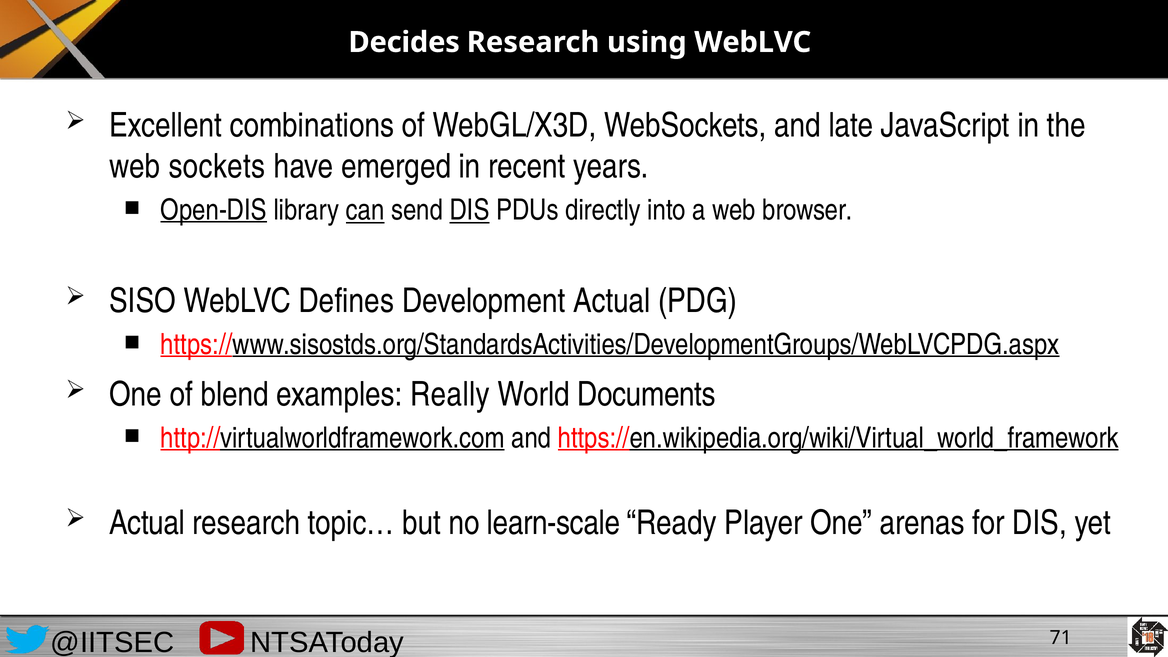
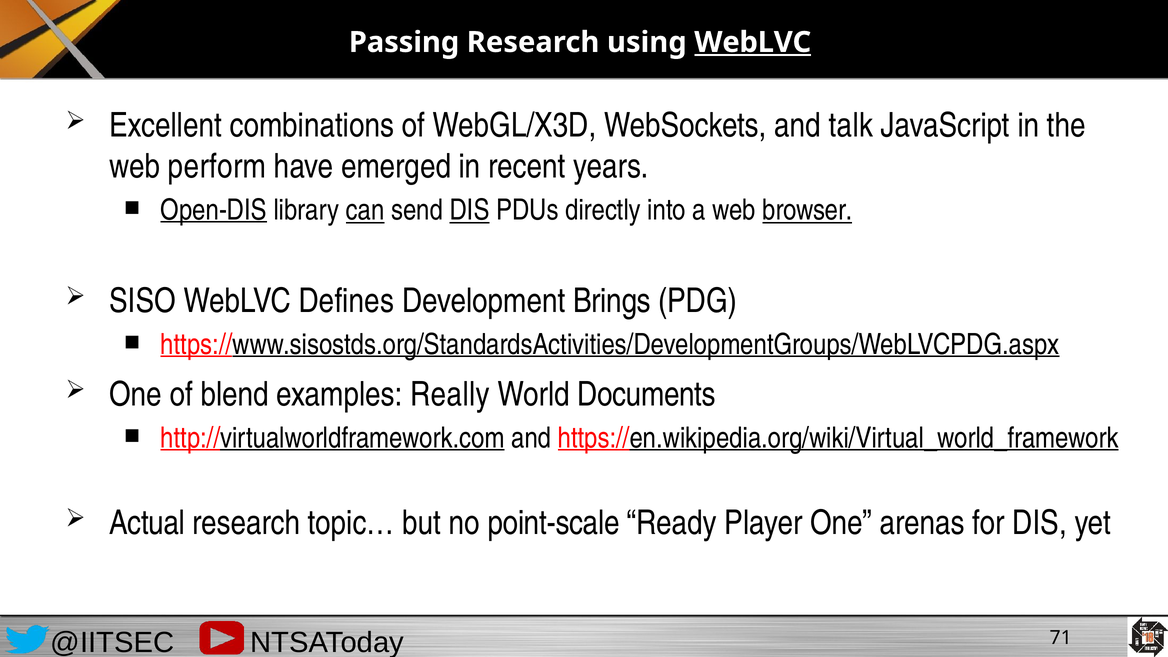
Decides: Decides -> Passing (404, 42)
WebLVC underline: none -> present (753, 42)
late: late -> talk (851, 126)
sockets: sockets -> perform (217, 167)
browser underline: none -> present (807, 210)
Development Actual: Actual -> Brings (612, 301)
learn-scale: learn-scale -> point-scale (554, 523)
